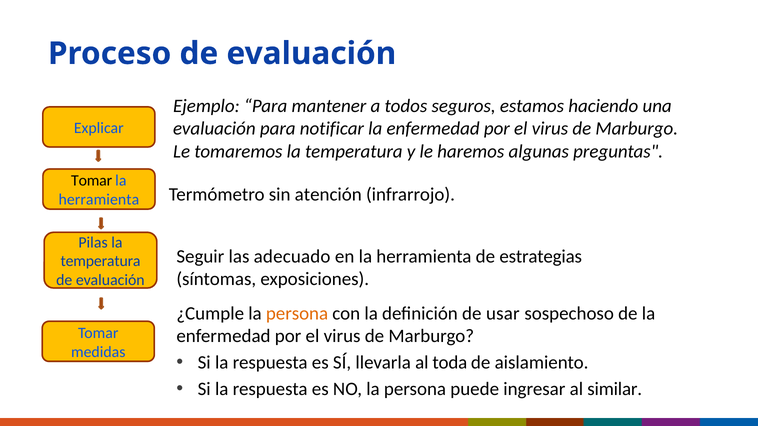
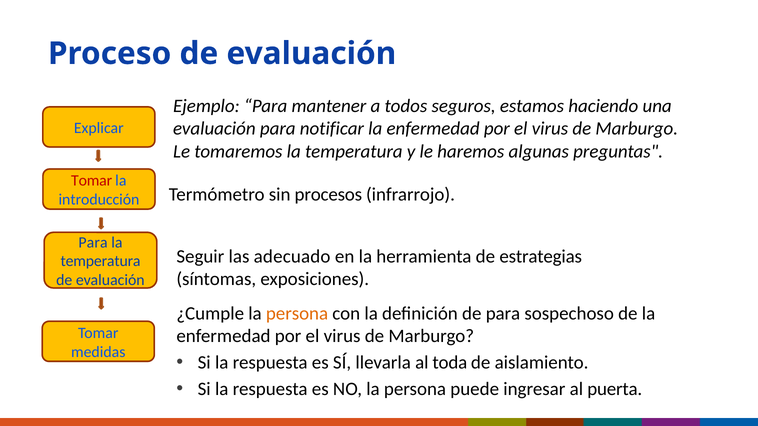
Tomar colour: black -> red (92, 181)
herramienta: herramienta -> introducción (99, 200)
atención: atención -> procesos (328, 195)
Pilas: Pilas -> Para (93, 243)
de usar: usar -> para (503, 314)
similar: similar -> puerta (615, 390)
